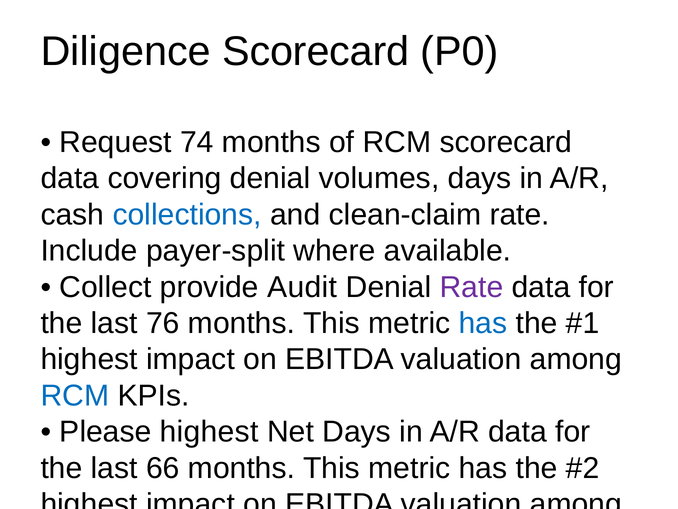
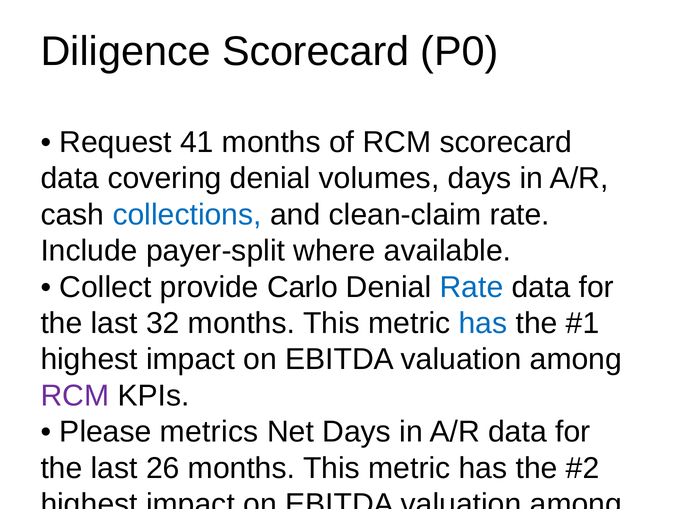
74: 74 -> 41 (197, 142)
Audit: Audit -> Carlo (302, 287)
Rate colour: purple -> blue (471, 287)
76: 76 -> 32 (163, 323)
RCM colour: blue -> purple (75, 395)
Please highest: highest -> metrics (209, 432)
66: 66 -> 26 (163, 468)
